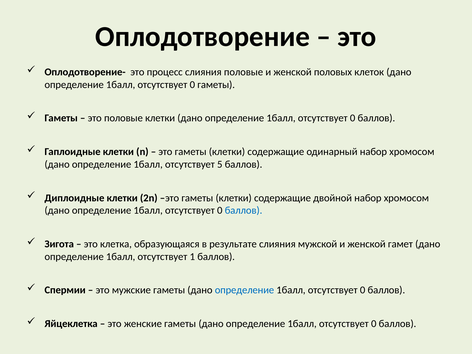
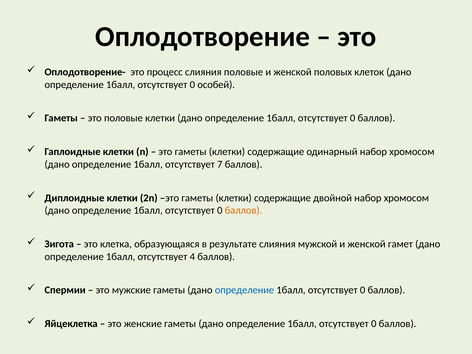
0 гаметы: гаметы -> особей (216, 85)
5: 5 -> 7 (220, 164)
баллов colour: blue -> orange (244, 210)
1: 1 -> 4 (192, 257)
